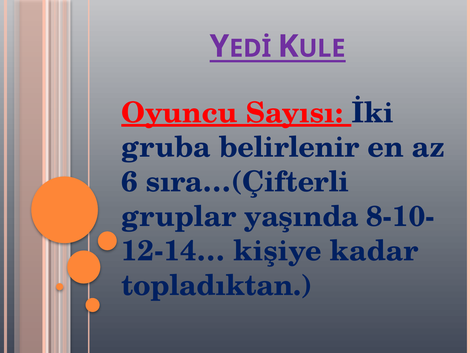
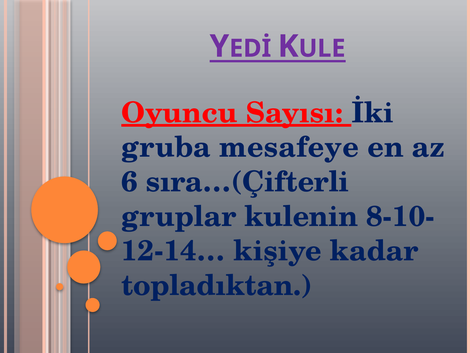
belirlenir: belirlenir -> mesafeye (289, 147)
yaşında: yaşında -> kulenin (301, 216)
